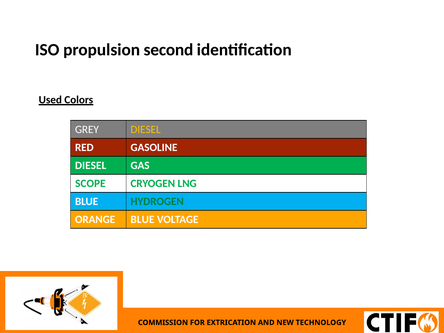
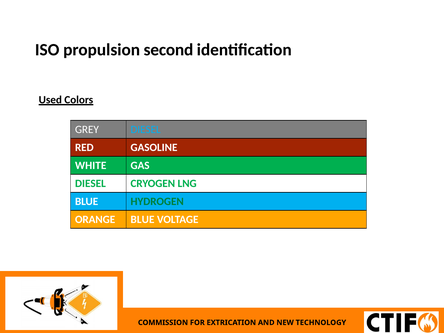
DIESEL colour: yellow -> light blue (146, 129)
DIESEL: DIESEL -> WHITE (91, 165)
SCOPE: SCOPE -> DIESEL (90, 183)
